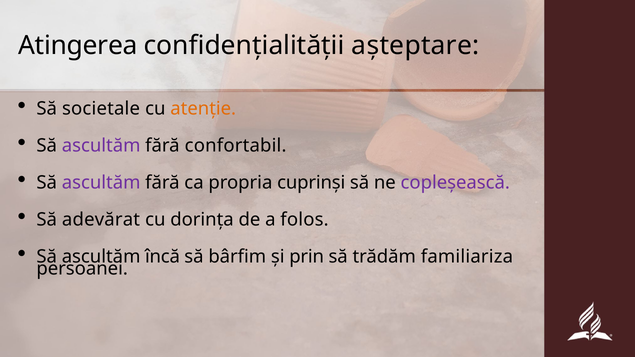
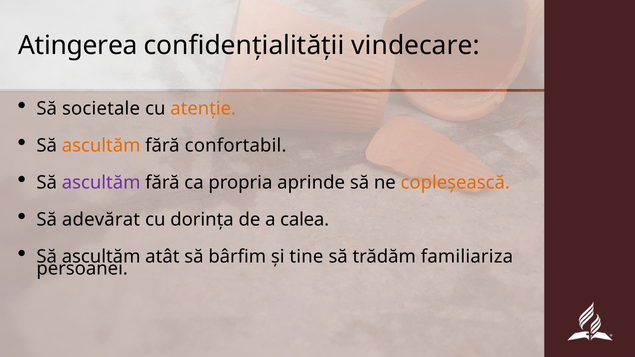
așteptare: așteptare -> vindecare (416, 46)
ascultăm colour: purple -> orange (101, 146)
cuprinși: cuprinși -> aprinde (311, 183)
copleșească colour: purple -> orange (455, 183)
folos: folos -> calea (305, 220)
încă: încă -> atât (162, 257)
prin: prin -> tine (306, 257)
